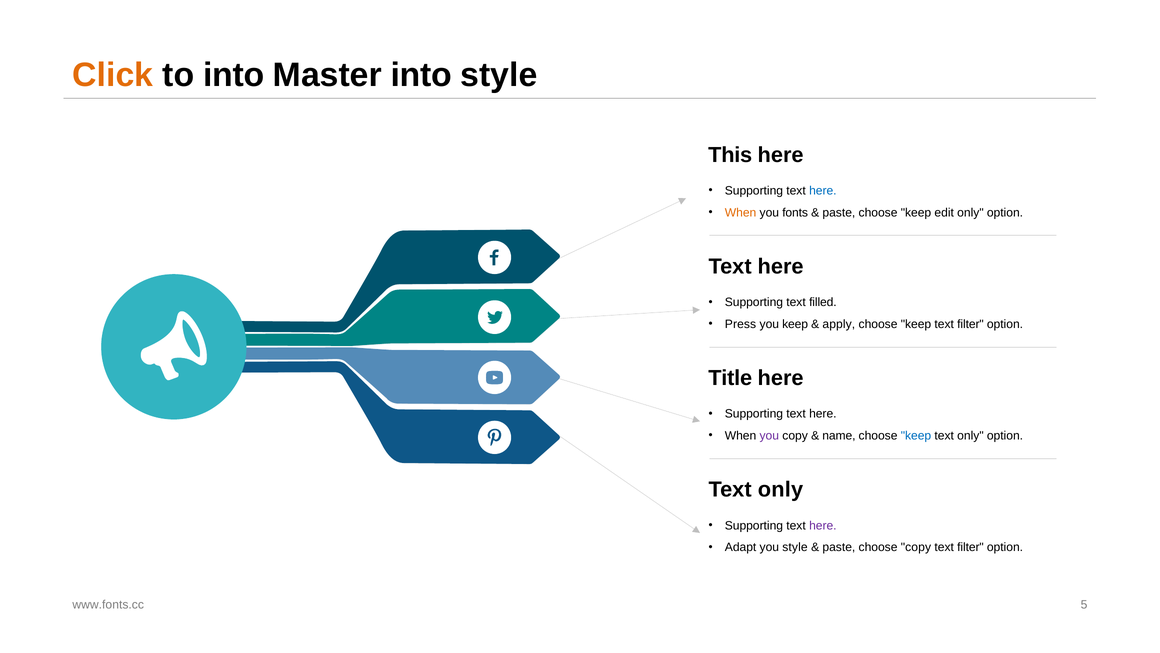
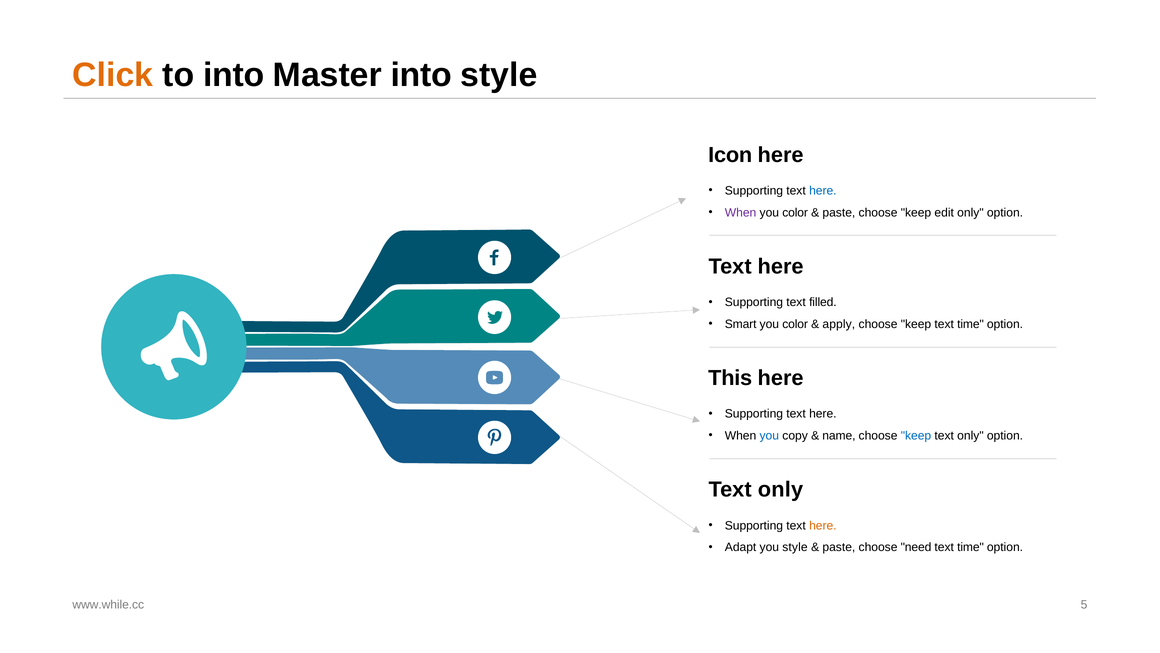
This: This -> Icon (730, 155)
When colour: orange -> purple (741, 212)
fonts: fonts -> color (795, 212)
Press: Press -> Smart (741, 324)
keep: keep -> color (795, 324)
keep text filter: filter -> time (971, 324)
Title: Title -> This (730, 378)
you colour: purple -> blue (769, 435)
here colour: purple -> orange (823, 525)
choose copy: copy -> need (916, 547)
filter: filter -> time (971, 547)
www.fonts.cc: www.fonts.cc -> www.while.cc (108, 604)
